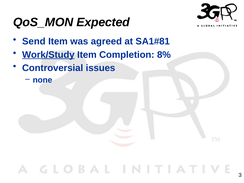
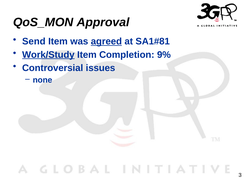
Expected: Expected -> Approval (103, 22)
agreed underline: none -> present (106, 41)
8%: 8% -> 9% (164, 55)
